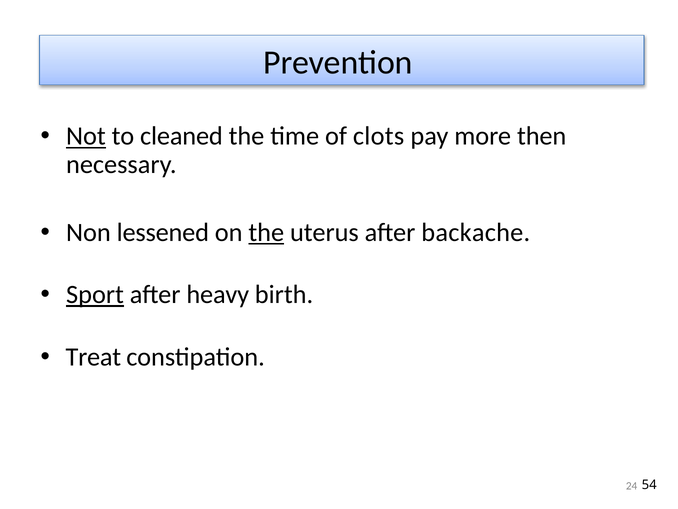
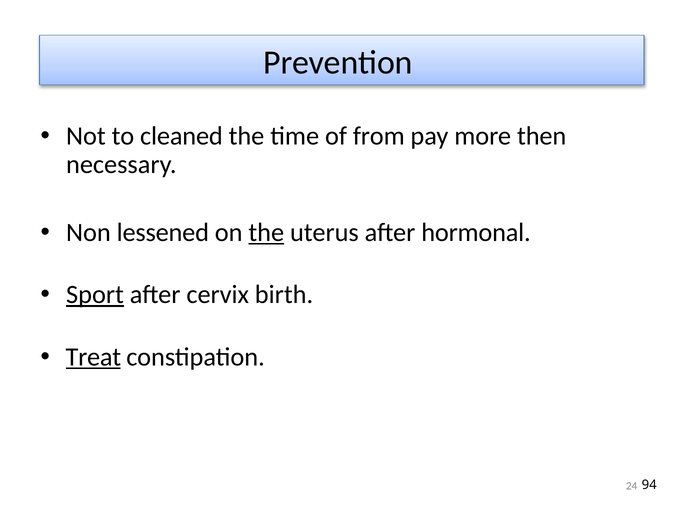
Not underline: present -> none (86, 136)
clots: clots -> from (379, 136)
backache: backache -> hormonal (476, 232)
heavy: heavy -> cervix (218, 294)
Treat underline: none -> present (93, 357)
54: 54 -> 94 (649, 484)
